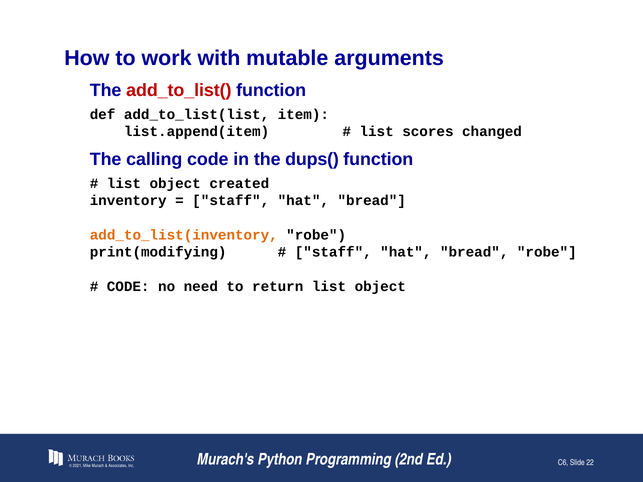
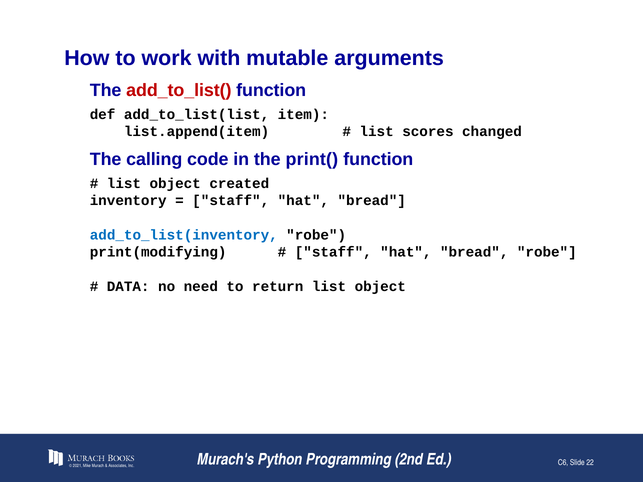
dups(: dups( -> print( (312, 159)
add_to_list(inventory colour: orange -> blue (184, 235)
CODE: CODE -> DATA (128, 287)
